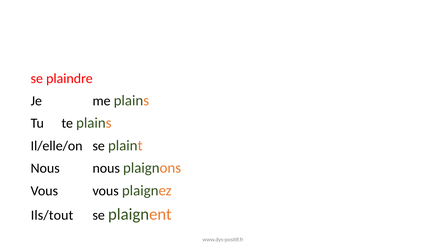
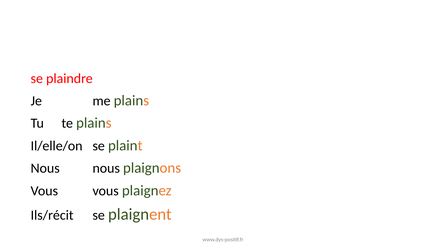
Ils/tout: Ils/tout -> Ils/récit (52, 215)
